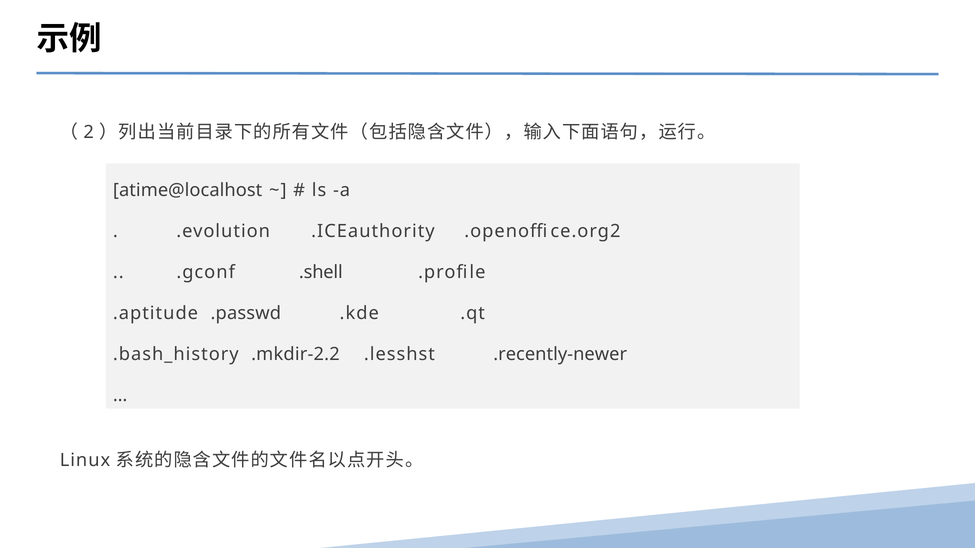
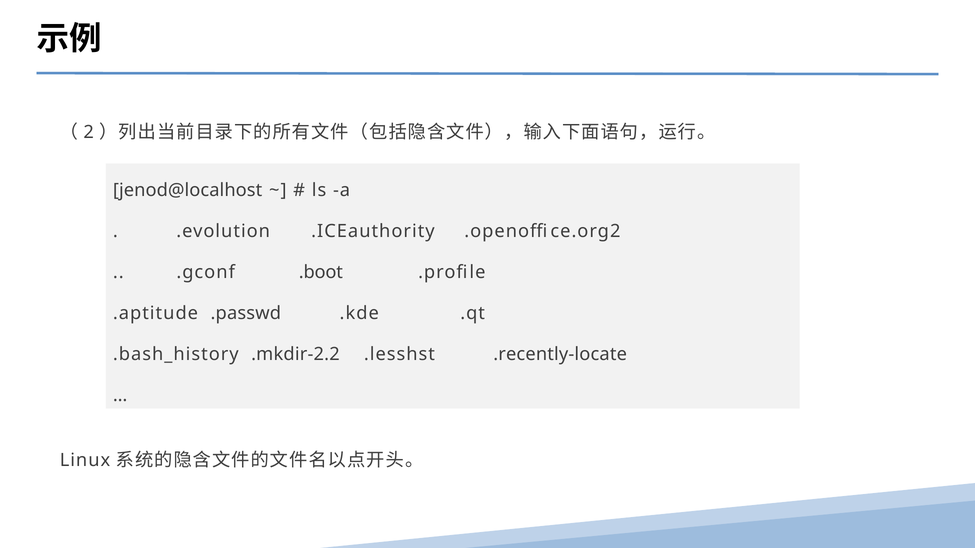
atime@localhost: atime@localhost -> jenod@localhost (188, 191)
.shell: .shell -> .boot (321, 273)
.recently-newer: .recently-newer -> .recently-locate (560, 355)
